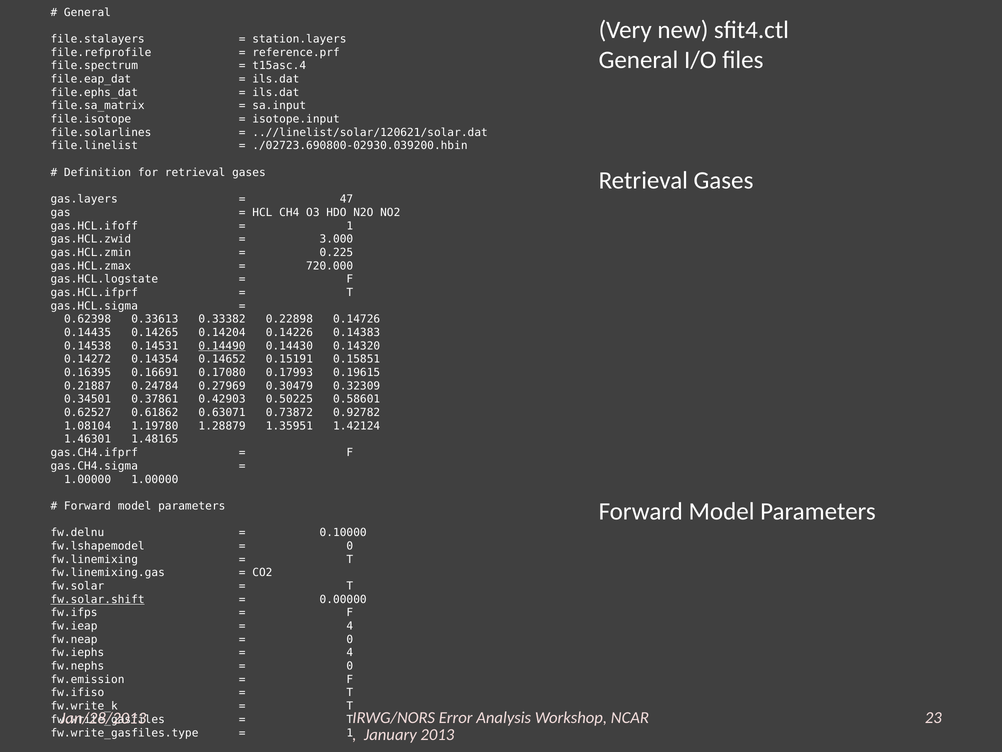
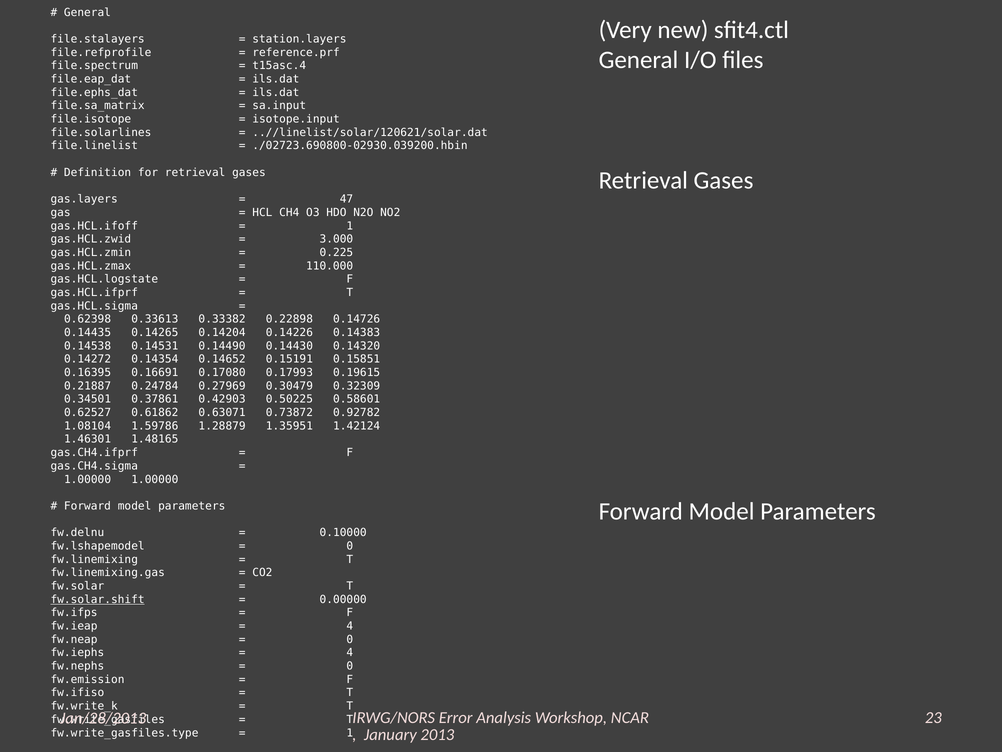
720.000: 720.000 -> 110.000 (330, 266)
0.14490 underline: present -> none (222, 346)
1.19780: 1.19780 -> 1.59786 (155, 426)
